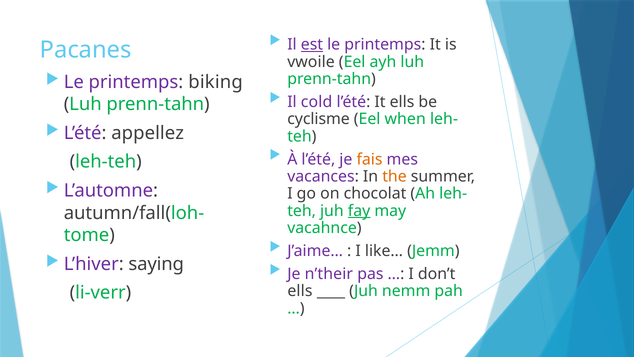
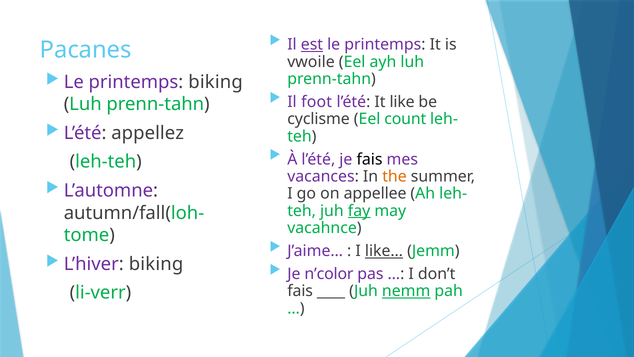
cold: cold -> foot (317, 102)
It ells: ells -> like (402, 102)
when: when -> count (405, 119)
fais colour: orange -> black (370, 159)
chocolat: chocolat -> appellee (375, 193)
like… underline: none -> present (384, 251)
L’hiver saying: saying -> biking (156, 264)
n’their: n’their -> n’color (329, 274)
ells: ells -> fais (300, 291)
nemm underline: none -> present (406, 291)
